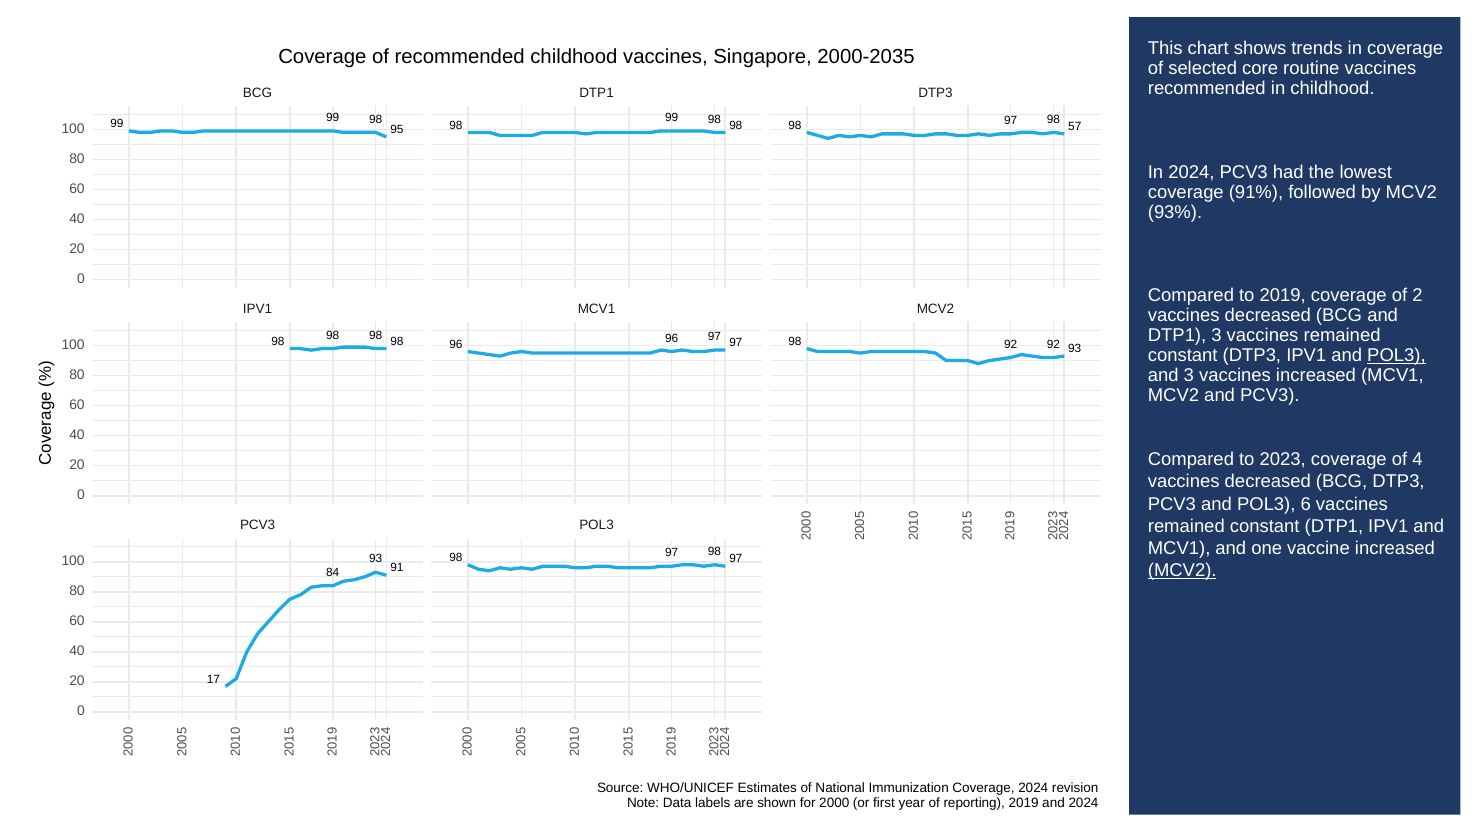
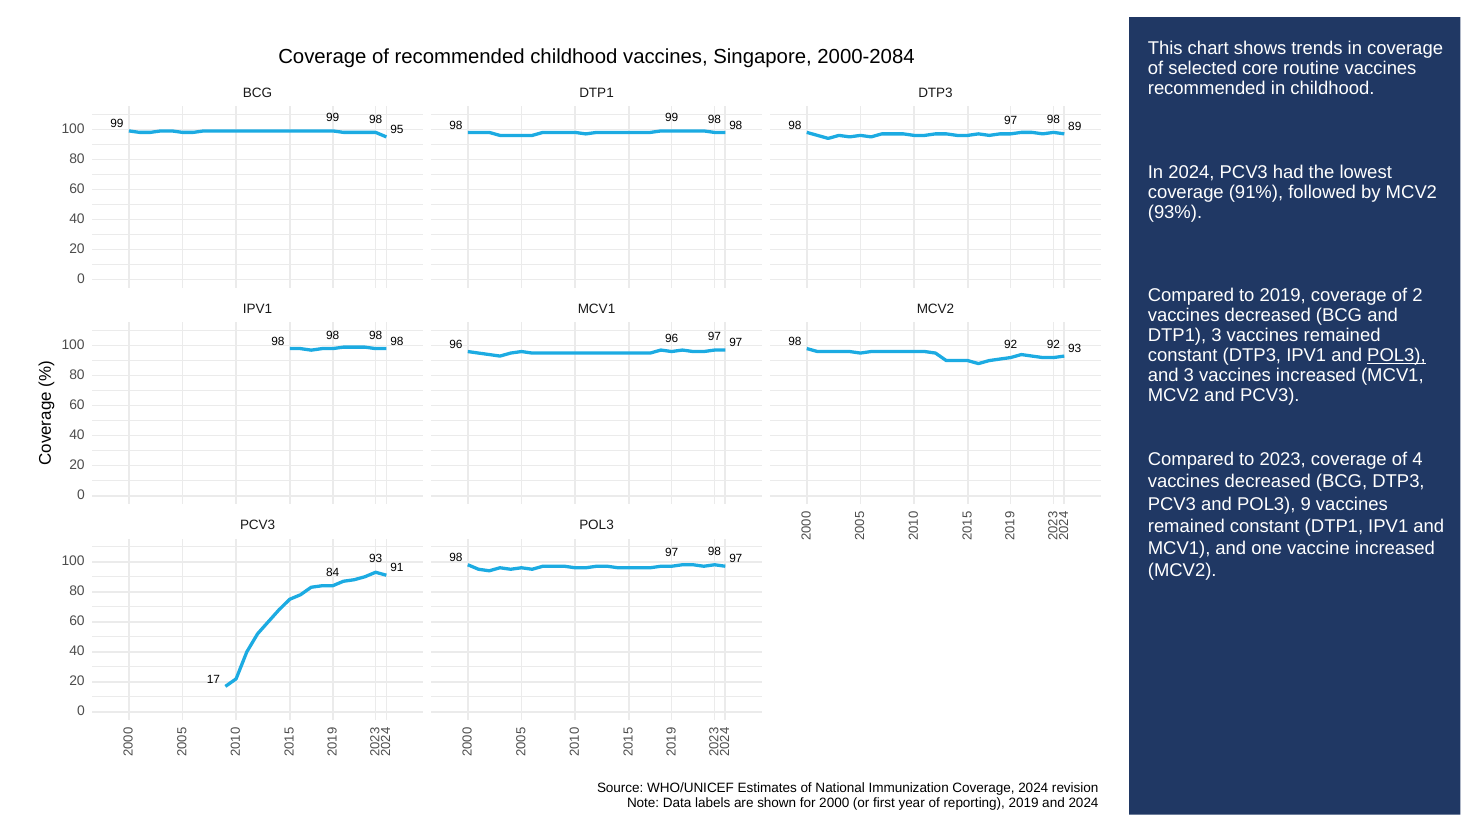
2000-2035: 2000-2035 -> 2000-2084 (866, 57)
57: 57 -> 89 (1075, 127)
POL3 6: 6 -> 9 (1306, 504)
MCV2 underline: present -> none (1182, 571)
